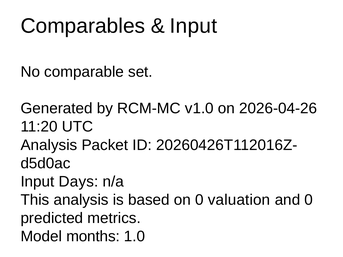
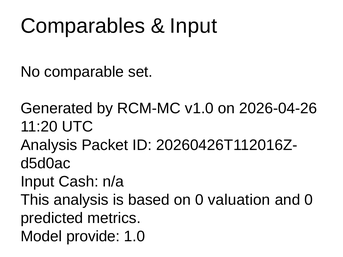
Days: Days -> Cash (79, 182)
months: months -> provide (93, 237)
